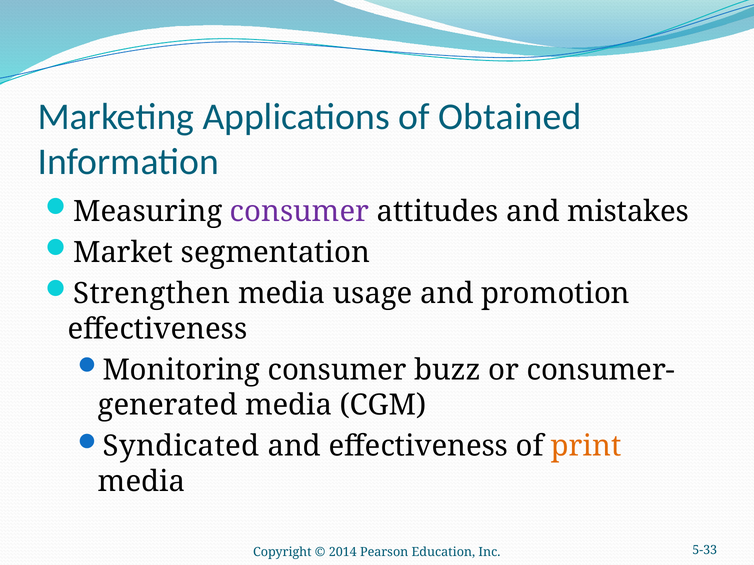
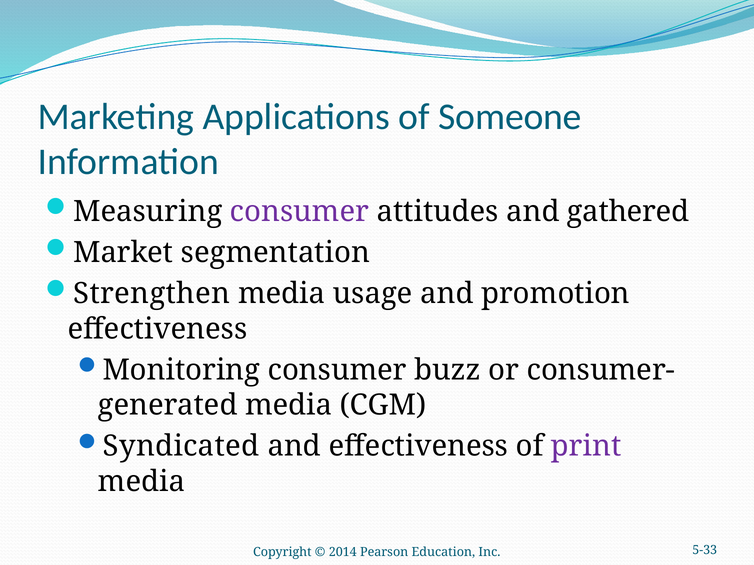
Obtained: Obtained -> Someone (510, 117)
mistakes: mistakes -> gathered (628, 212)
print colour: orange -> purple (586, 447)
